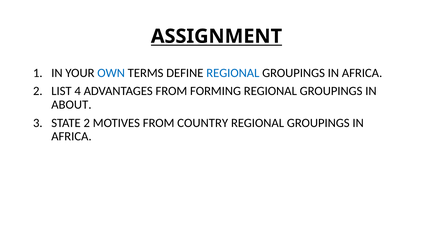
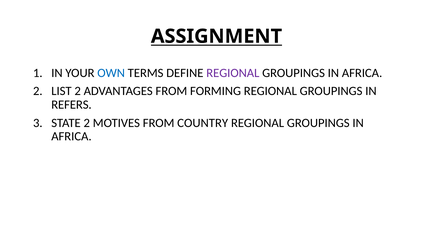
REGIONAL colour: blue -> purple (233, 73)
LIST 4: 4 -> 2 (78, 91)
ABOUT: ABOUT -> REFERS (71, 105)
